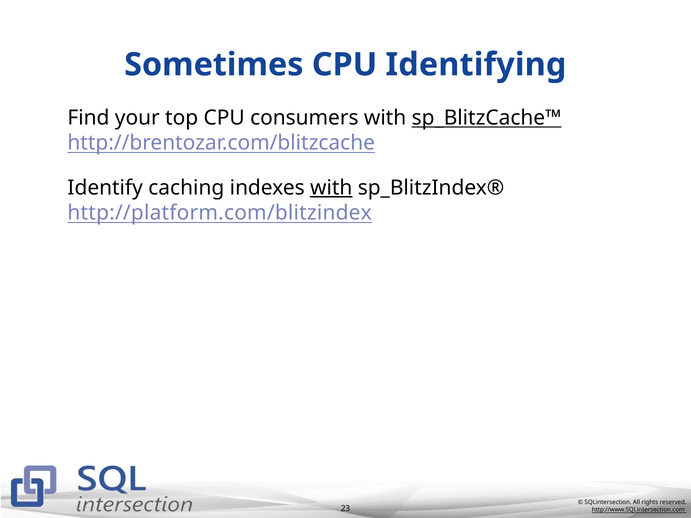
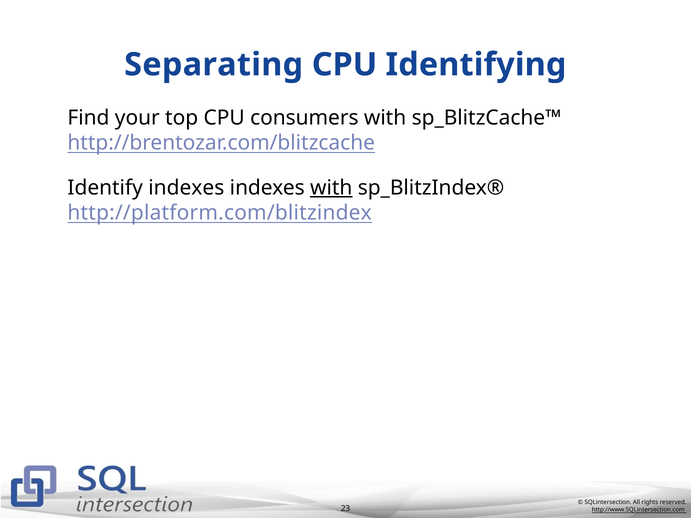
Sometimes: Sometimes -> Separating (214, 65)
sp_BlitzCache™ underline: present -> none (486, 118)
Identify caching: caching -> indexes (186, 188)
